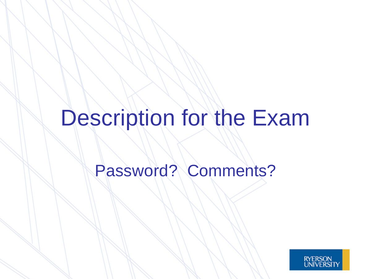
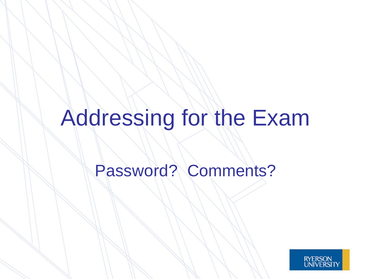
Description: Description -> Addressing (118, 118)
